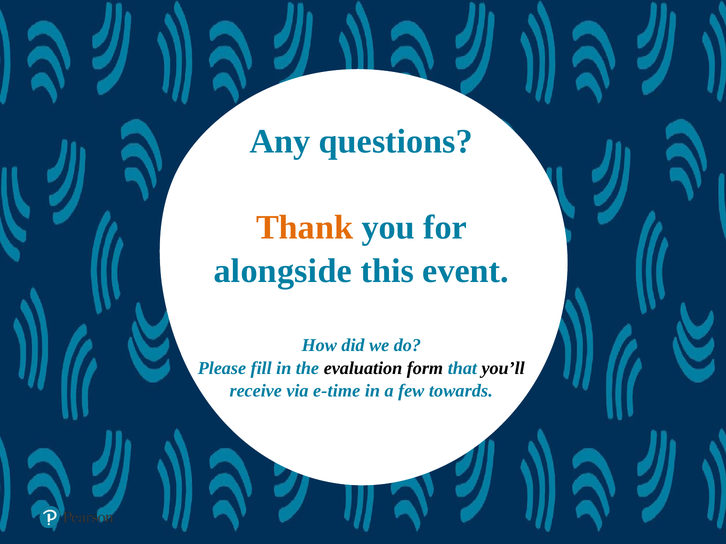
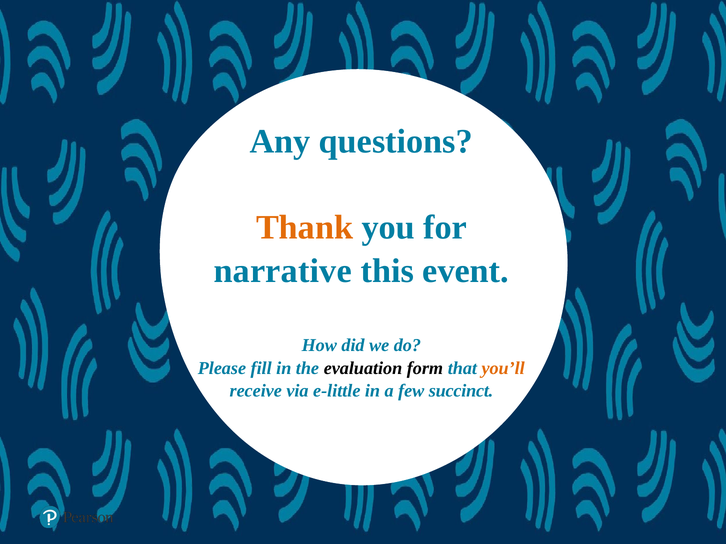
alongside: alongside -> narrative (283, 271)
you’ll colour: black -> orange (503, 368)
e-time: e-time -> e-little (337, 391)
towards: towards -> succinct (461, 391)
